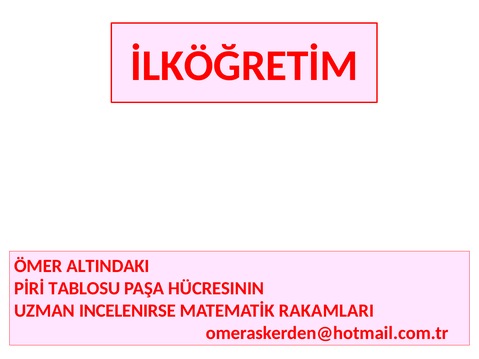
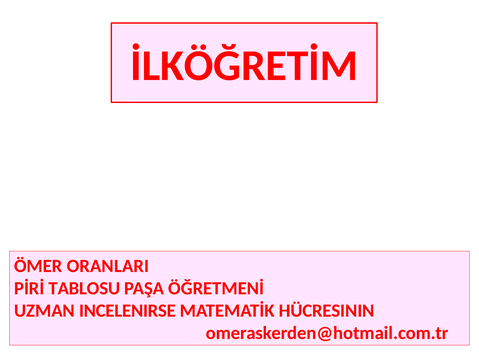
ALTINDAKI: ALTINDAKI -> ORANLARI (108, 266)
HÜCRESININ: HÜCRESININ -> ÖĞRETMENİ (216, 288)
RAKAMLARI: RAKAMLARI -> HÜCRESININ (327, 311)
